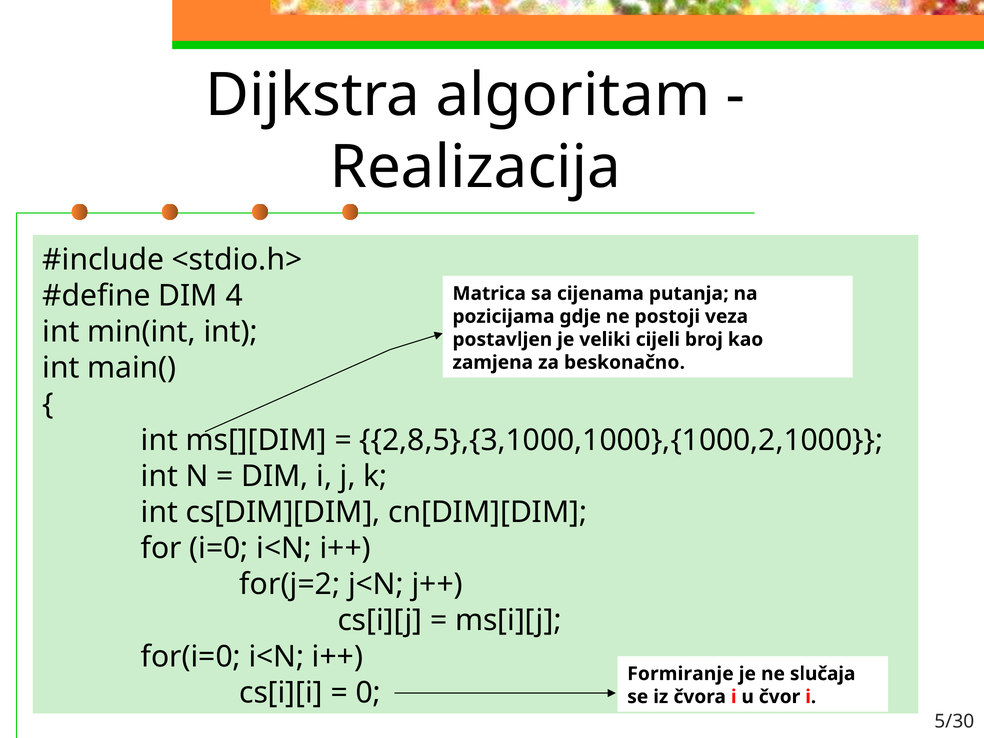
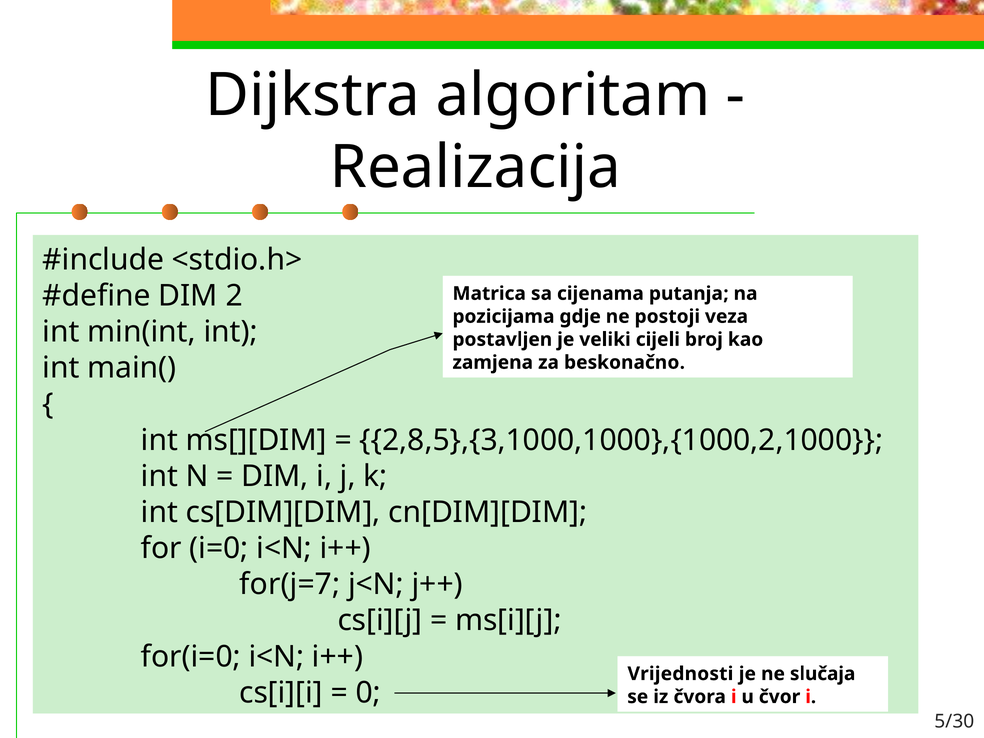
4: 4 -> 2 (234, 296)
for(j=2: for(j=2 -> for(j=7 (290, 584)
Formiranje: Formiranje -> Vrijednosti (680, 674)
